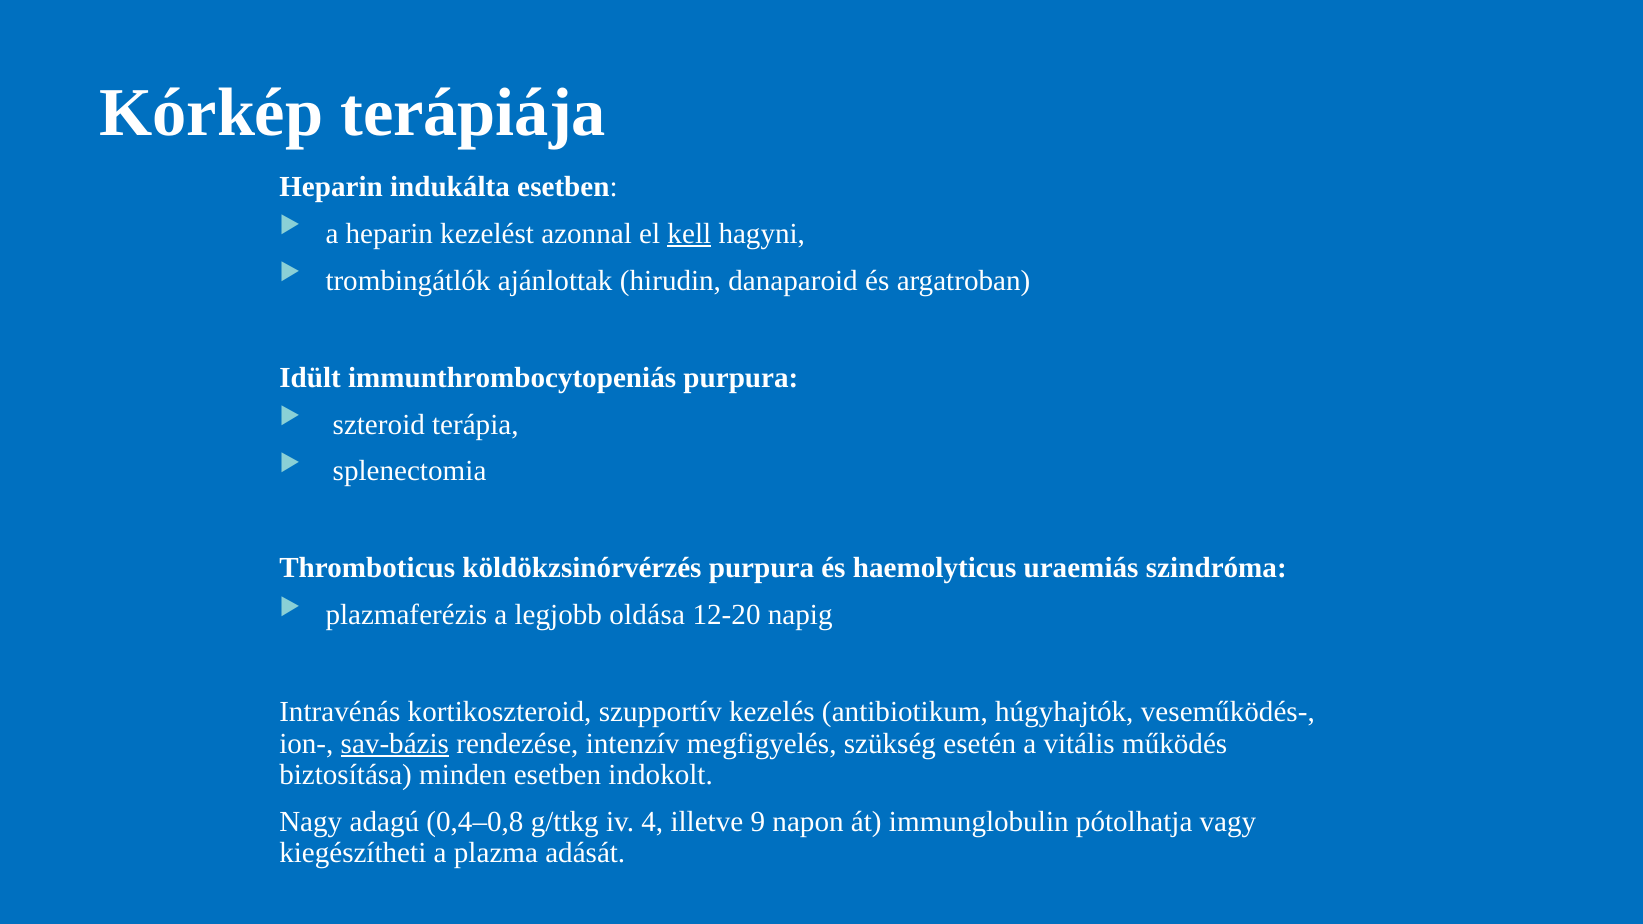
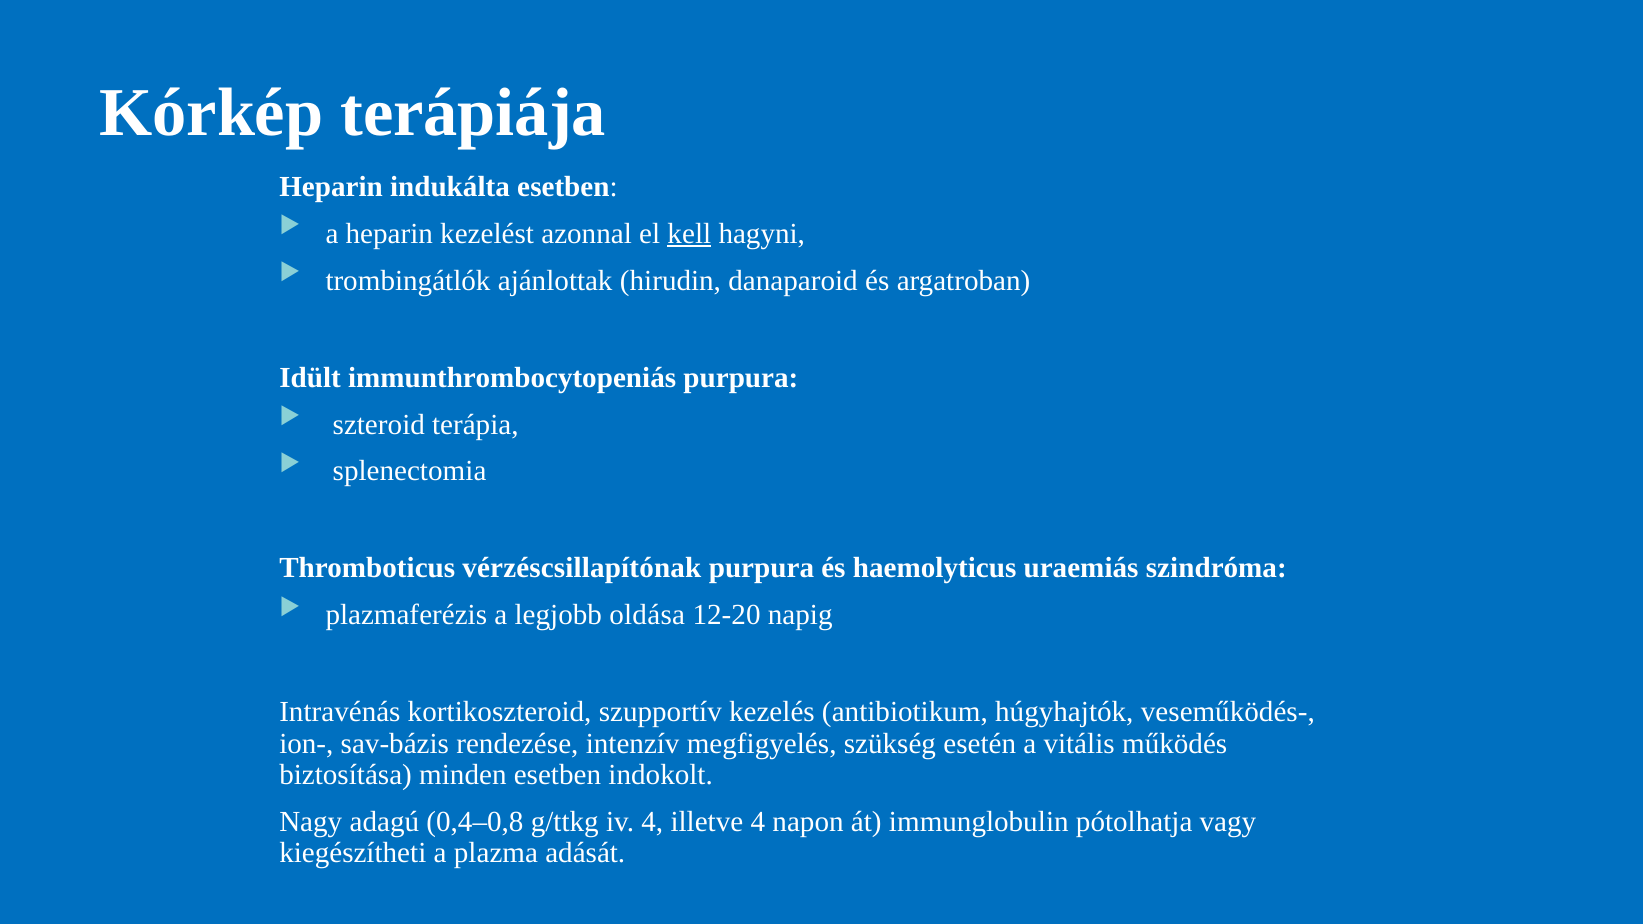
köldökzsinórvérzés: köldökzsinórvérzés -> vérzéscsillapítónak (582, 568)
sav-bázis underline: present -> none (395, 744)
illetve 9: 9 -> 4 (758, 822)
